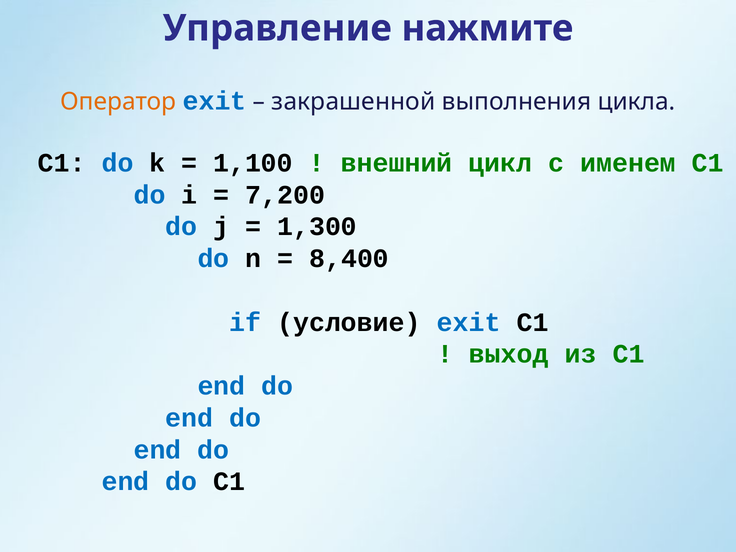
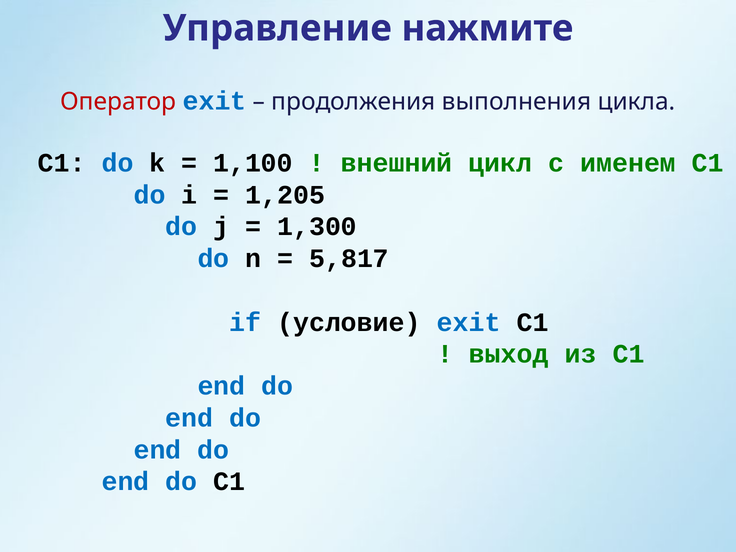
Оператор colour: orange -> red (118, 102)
закрашенной: закрашенной -> продолжения (354, 102)
7,200: 7,200 -> 1,205 (285, 195)
8,400: 8,400 -> 5,817 (349, 259)
